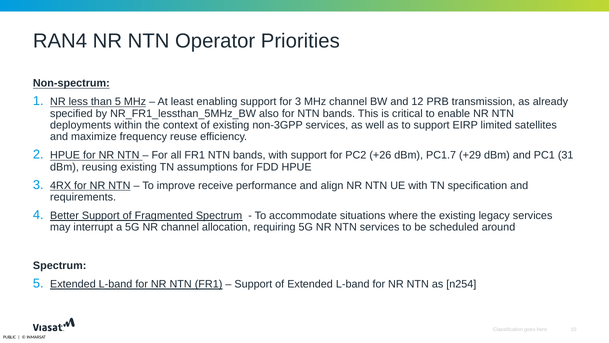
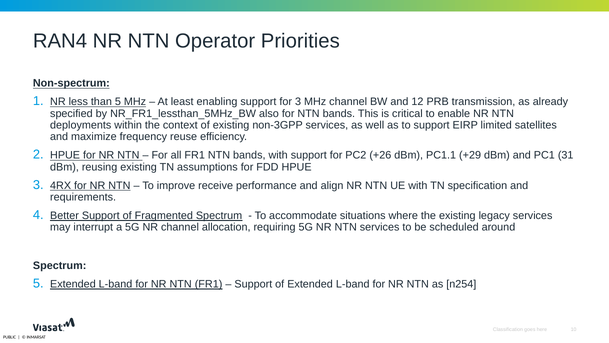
PC1.7: PC1.7 -> PC1.1 (441, 155)
